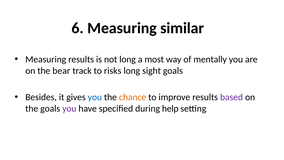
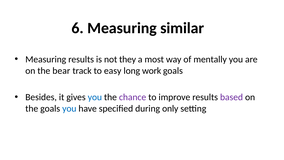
not long: long -> they (128, 59)
risks: risks -> easy (113, 71)
sight: sight -> work (152, 71)
chance colour: orange -> purple (133, 97)
you colour: purple -> blue (69, 108)
help: help -> only (170, 108)
